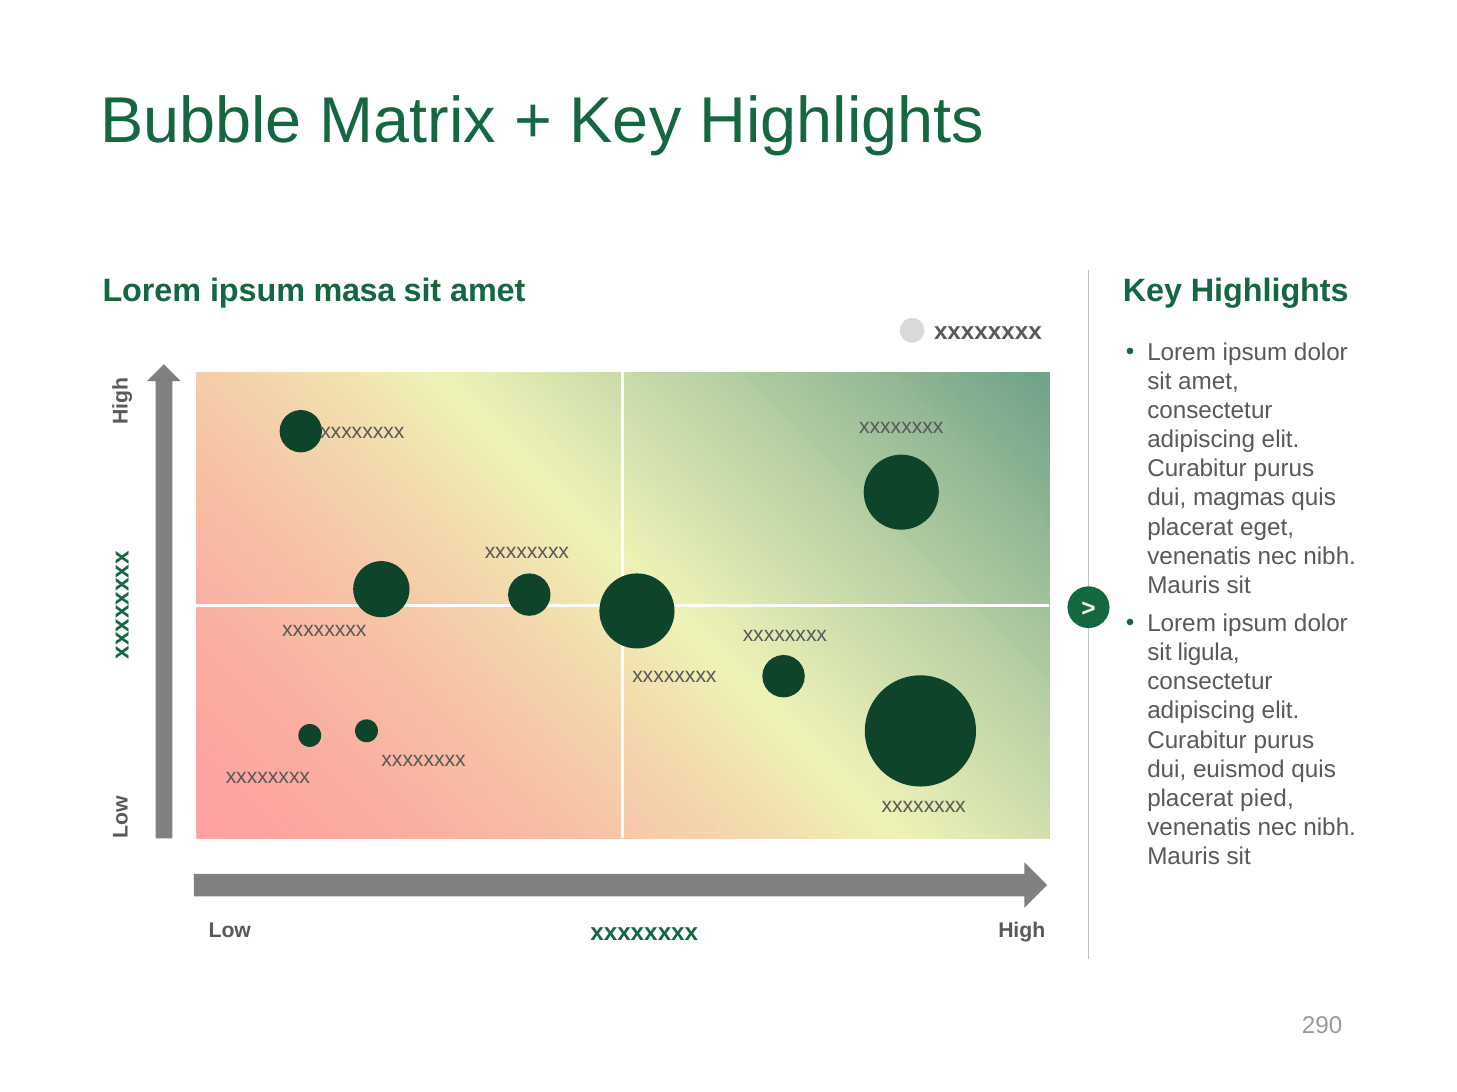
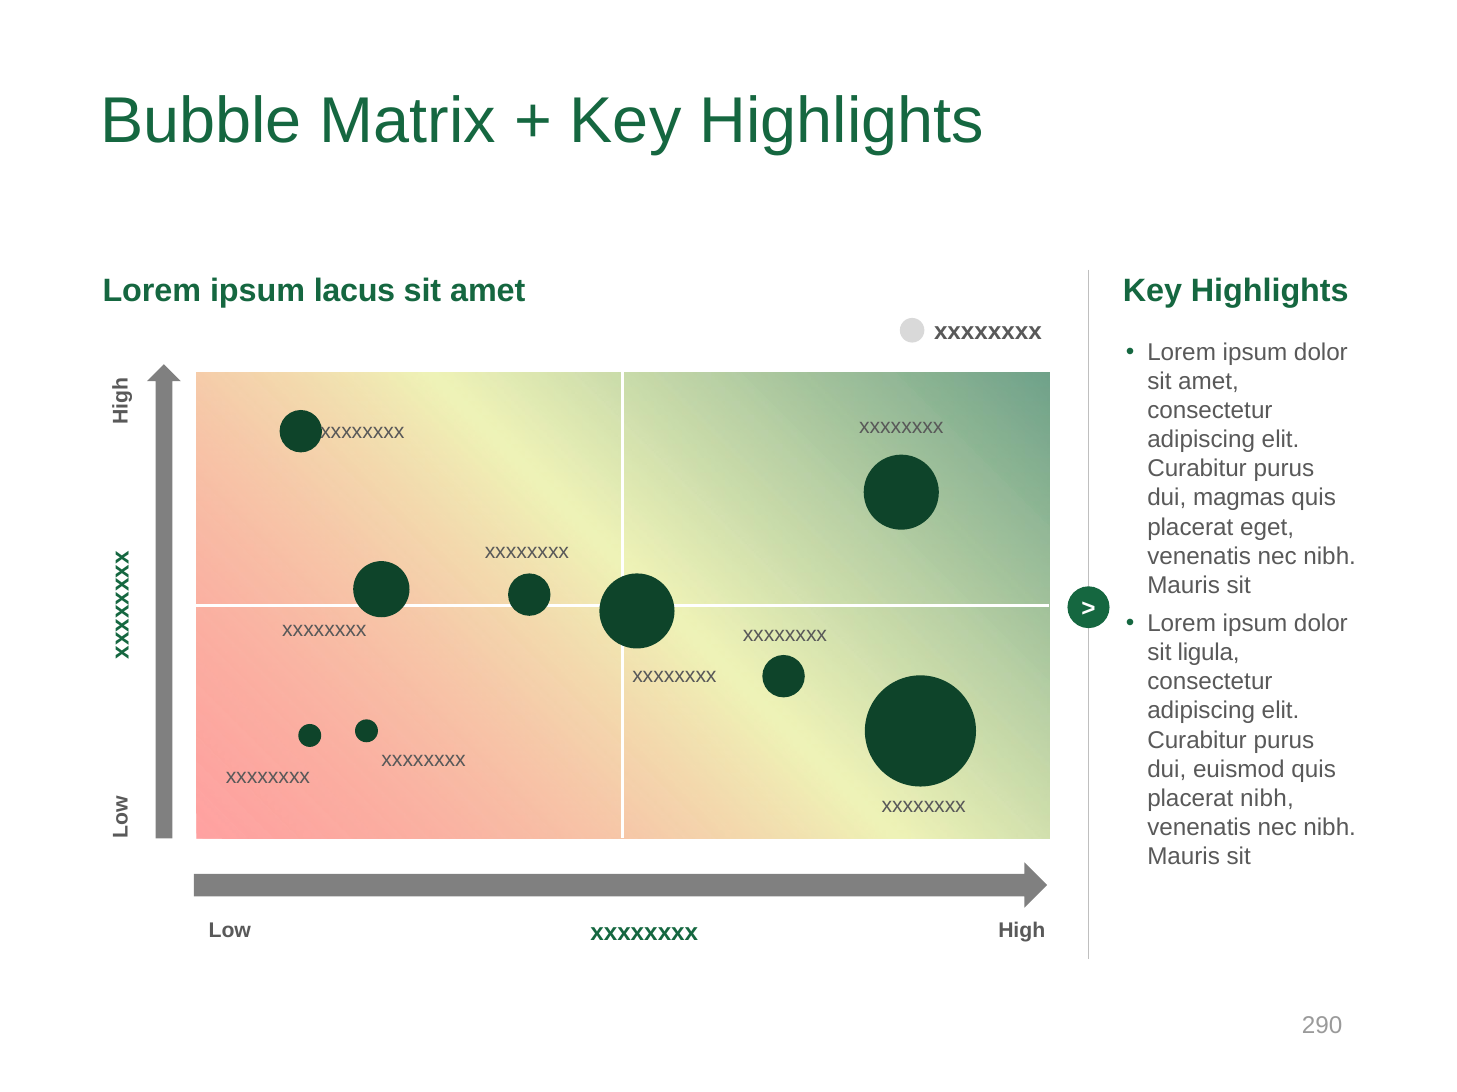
masa: masa -> lacus (355, 291)
placerat pied: pied -> nibh (1267, 799)
